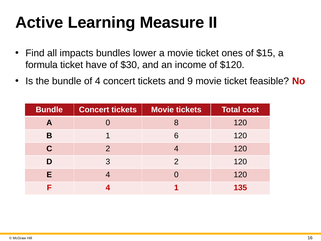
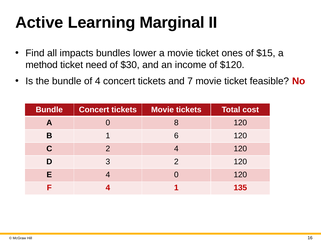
Measure: Measure -> Marginal (172, 23)
formula: formula -> method (42, 65)
have: have -> need (96, 65)
9: 9 -> 7 (190, 81)
